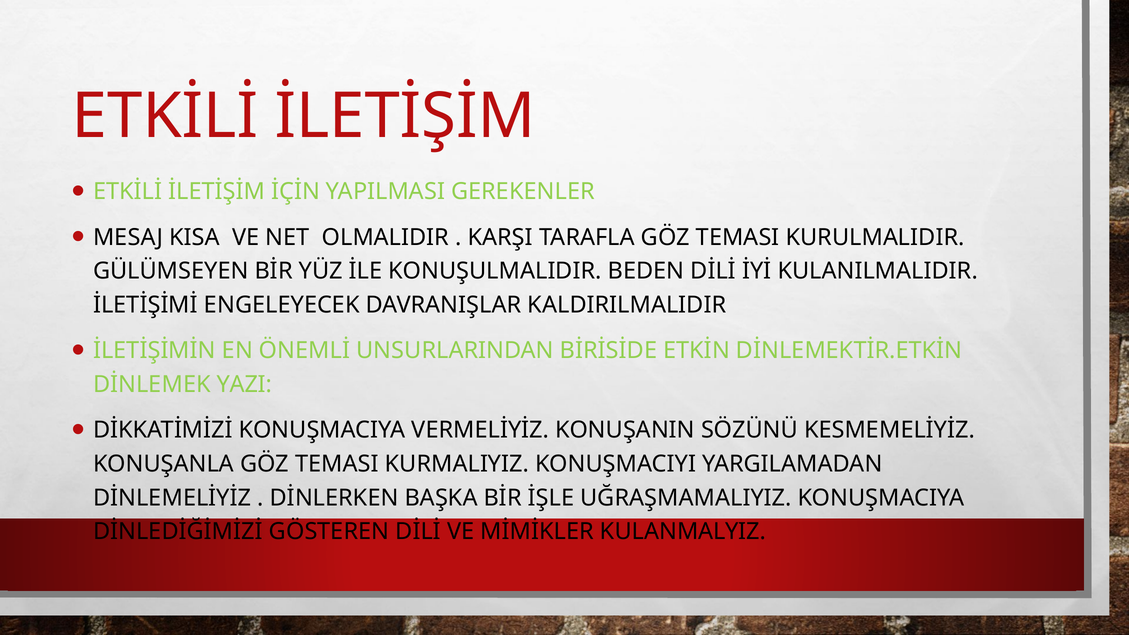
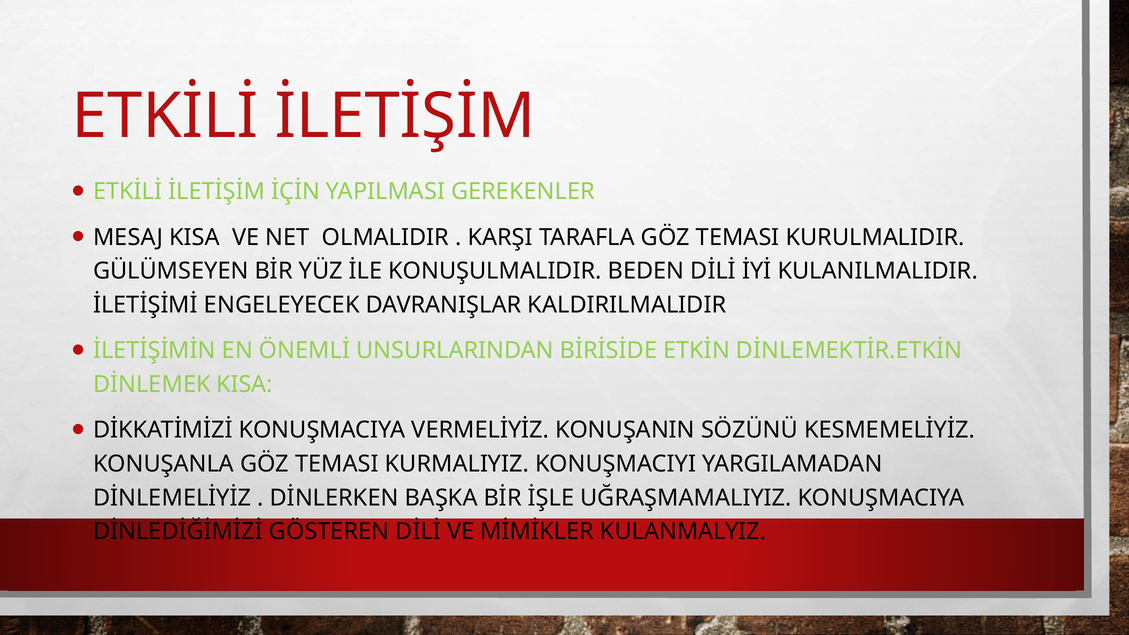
DİNLEMEK YAZI: YAZI -> KISA (244, 385)
